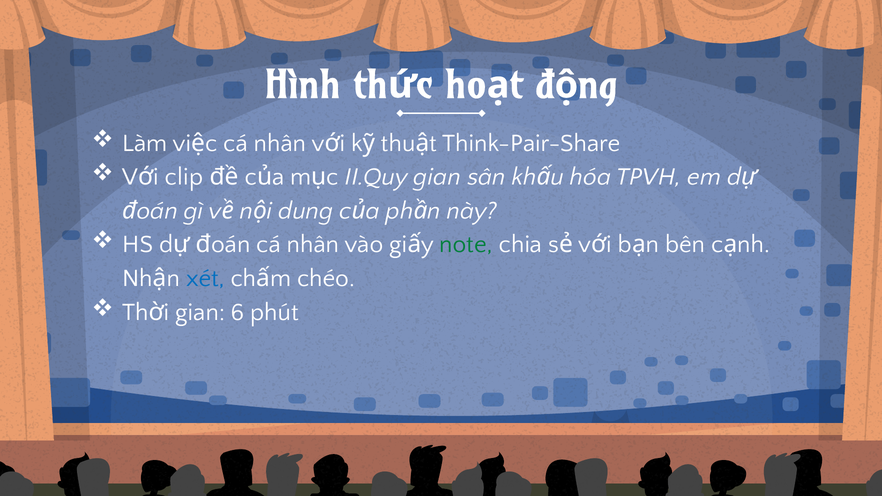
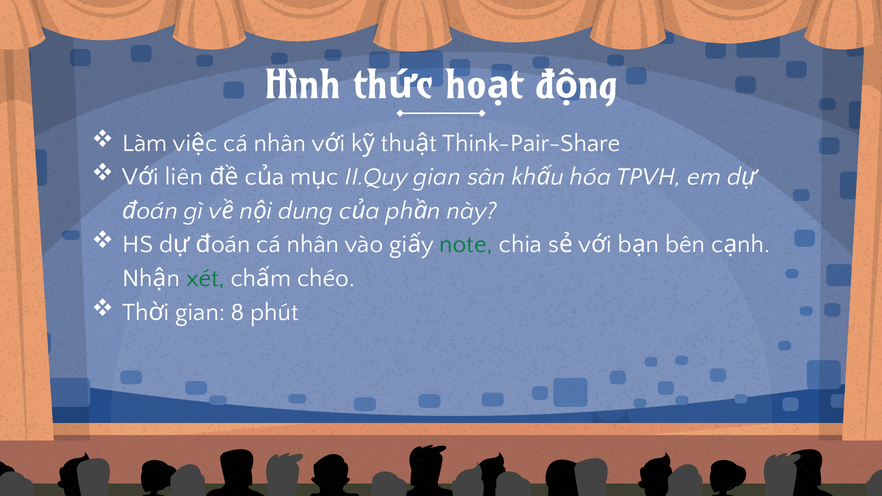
clip: clip -> liên (184, 177)
xét colour: blue -> green (205, 278)
6: 6 -> 8 (238, 312)
